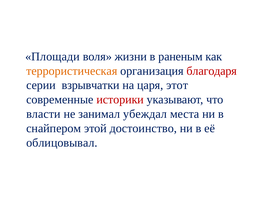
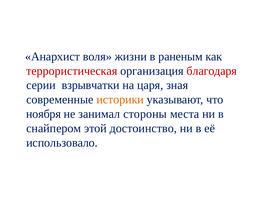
Площади: Площади -> Анархист (53, 56)
террористическая colour: orange -> red (72, 71)
этот: этот -> зная (177, 85)
историки colour: red -> orange (120, 99)
власти: власти -> ноября (44, 114)
убеждал: убеждал -> стороны (145, 114)
облицовывал: облицовывал -> использовало (62, 143)
